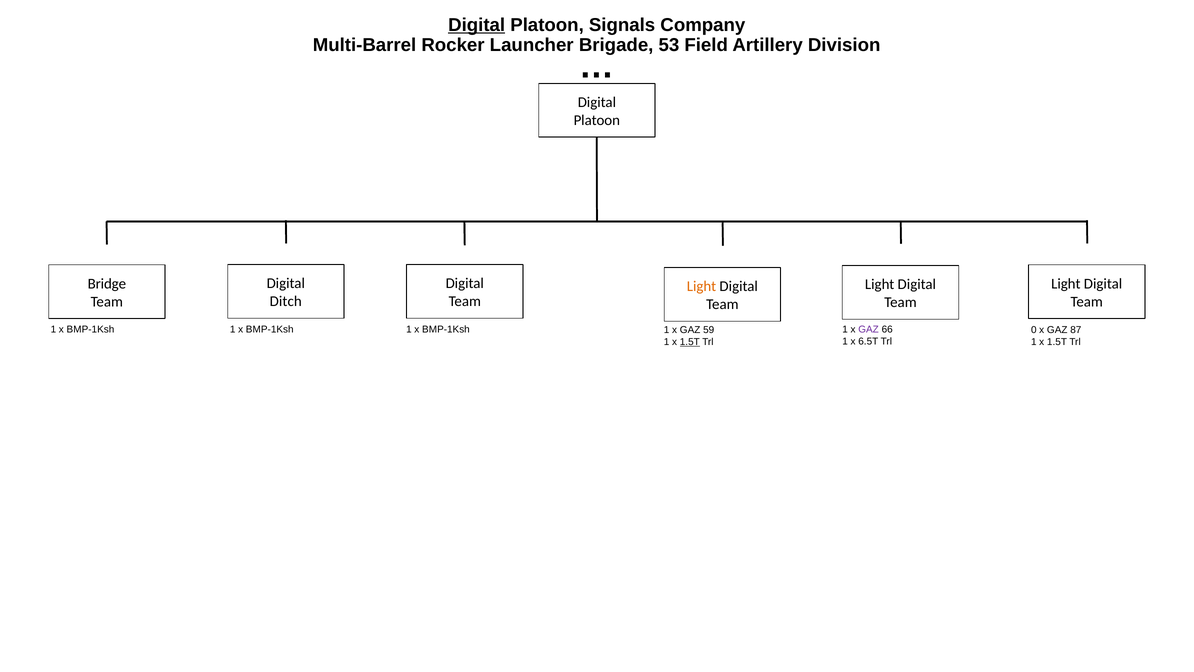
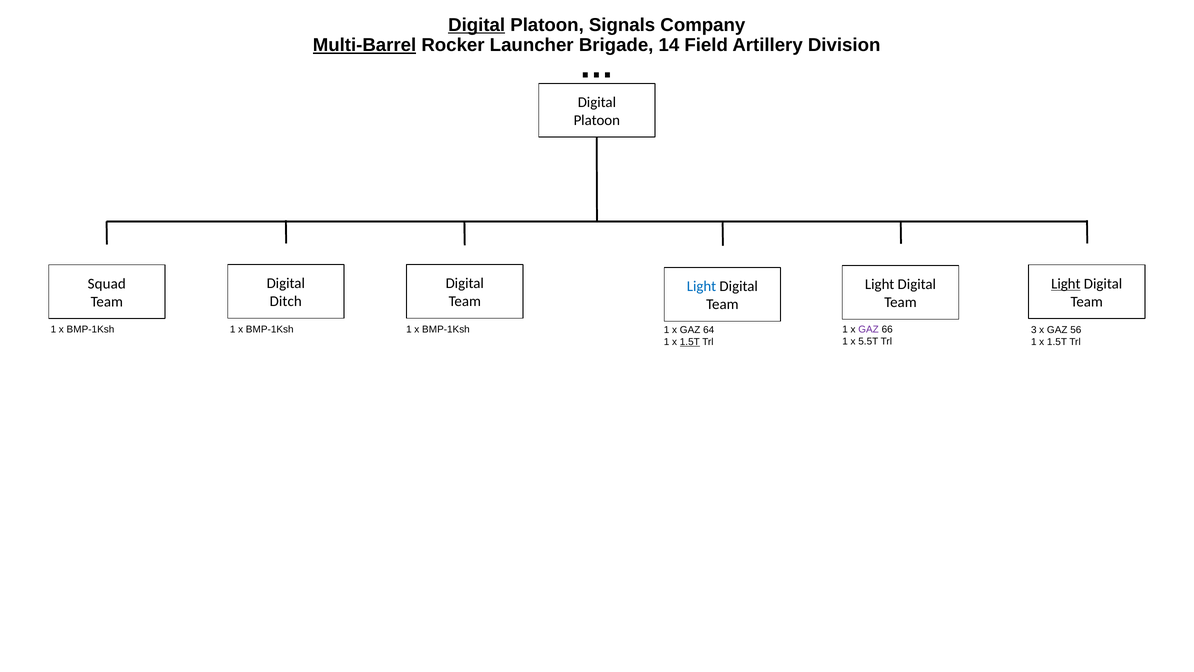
Multi-Barrel underline: none -> present (364, 45)
53: 53 -> 14 (669, 45)
Bridge: Bridge -> Squad (107, 284)
Light underline: none -> present (1066, 284)
Light colour: orange -> blue (702, 286)
59: 59 -> 64 (709, 330)
0: 0 -> 3 (1034, 330)
87: 87 -> 56 (1076, 330)
6.5T: 6.5T -> 5.5T (868, 341)
